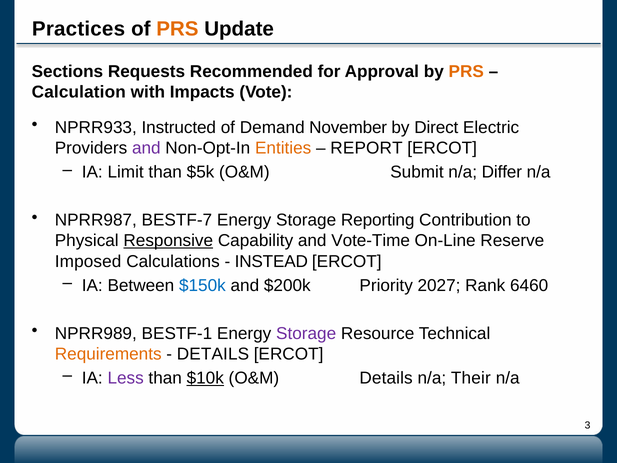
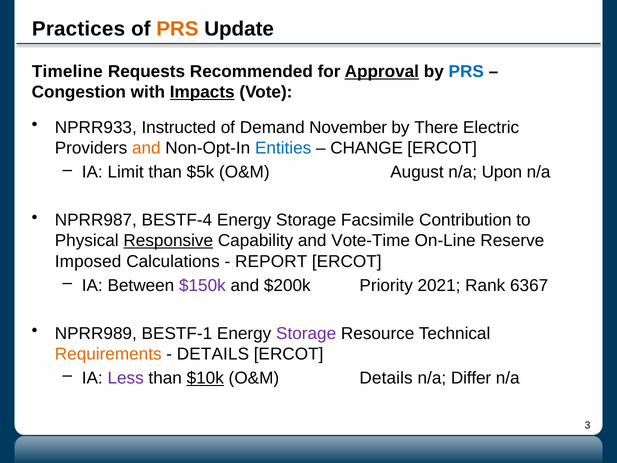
Sections: Sections -> Timeline (67, 72)
Approval underline: none -> present (382, 72)
PRS colour: orange -> blue (466, 72)
Calculation: Calculation -> Congestion (79, 92)
Impacts underline: none -> present (202, 92)
Direct: Direct -> There (436, 128)
and colour: purple -> orange (146, 148)
Entities colour: orange -> blue (283, 148)
REPORT: REPORT -> CHANGE (367, 148)
Submit: Submit -> August (417, 172)
Differ: Differ -> Upon (502, 172)
BESTF-7: BESTF-7 -> BESTF-4 (177, 220)
Reporting: Reporting -> Facsimile (378, 220)
INSTEAD: INSTEAD -> REPORT (271, 261)
$150k colour: blue -> purple (202, 285)
2027: 2027 -> 2021 (439, 285)
6460: 6460 -> 6367 (529, 285)
Their: Their -> Differ (471, 378)
